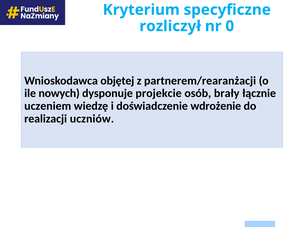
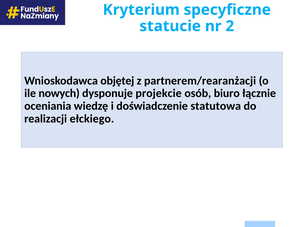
rozliczył: rozliczył -> statucie (170, 26)
0: 0 -> 2 (230, 26)
brały: brały -> biuro (227, 93)
uczeniem: uczeniem -> oceniania (48, 106)
wdrożenie: wdrożenie -> statutowa (216, 106)
uczniów: uczniów -> ełckiego (92, 119)
